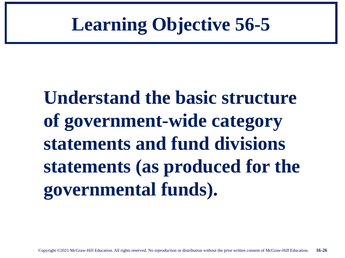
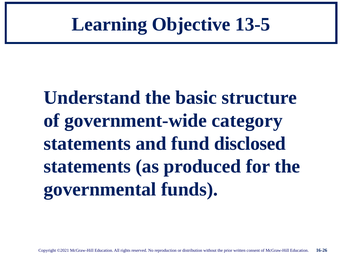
56-5: 56-5 -> 13-5 (253, 24)
divisions: divisions -> disclosed (250, 144)
